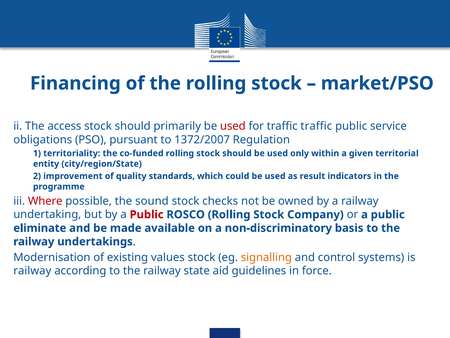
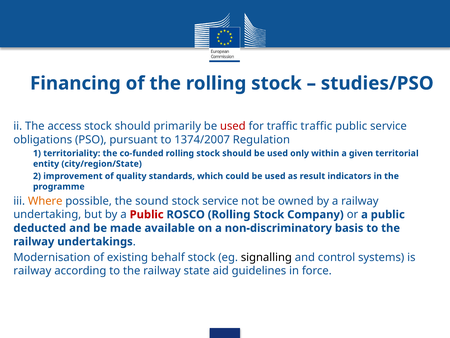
market/PSO: market/PSO -> studies/PSO (377, 83)
1372/2007: 1372/2007 -> 1374/2007 (202, 140)
Where colour: red -> orange (45, 201)
stock checks: checks -> service (220, 201)
eliminate: eliminate -> deducted (40, 228)
values: values -> behalf (168, 257)
signalling colour: orange -> black (266, 257)
